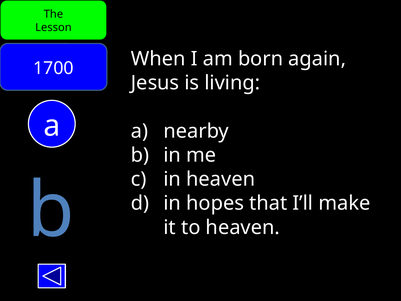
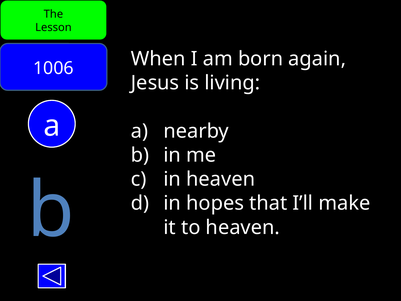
1700: 1700 -> 1006 (53, 68)
